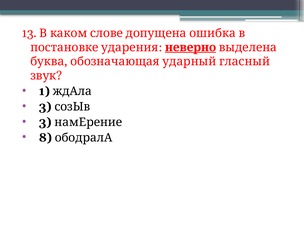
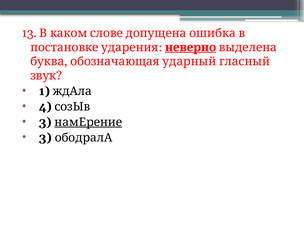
3: 3 -> 4 (45, 107)
намЕрение underline: none -> present (88, 122)
8: 8 -> 3 (45, 138)
